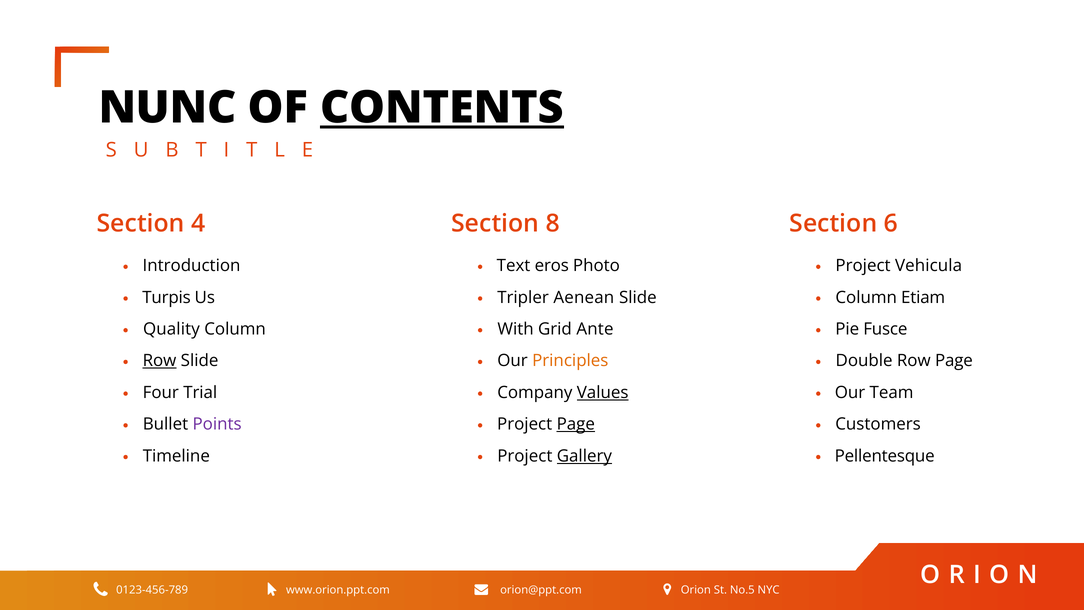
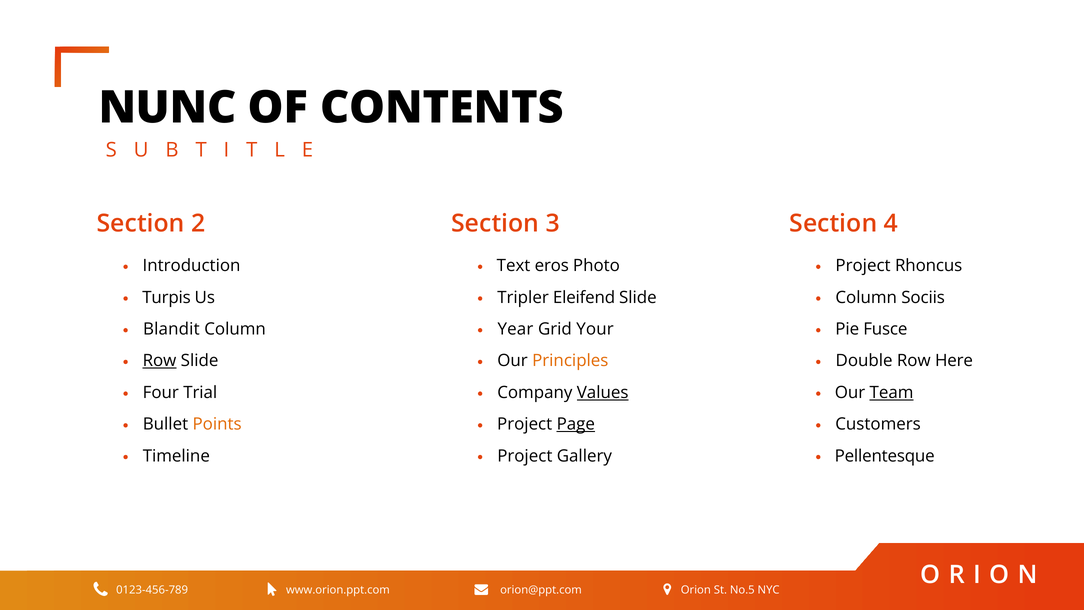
CONTENTS underline: present -> none (442, 108)
4: 4 -> 2 (198, 224)
8: 8 -> 3 (553, 224)
6: 6 -> 4 (891, 224)
Vehicula: Vehicula -> Rhoncus (929, 266)
Aenean: Aenean -> Eleifend (584, 297)
Etiam: Etiam -> Sociis (923, 297)
Quality: Quality -> Blandit (171, 329)
With: With -> Year (515, 329)
Ante: Ante -> Your (595, 329)
Row Page: Page -> Here (954, 361)
Team underline: none -> present (892, 392)
Points colour: purple -> orange (217, 424)
Gallery underline: present -> none (584, 456)
